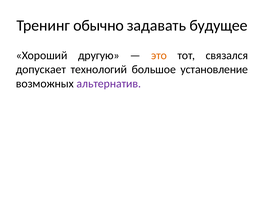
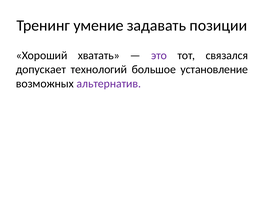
обычно: обычно -> умение (98, 26)
будущее: будущее -> позиции (218, 26)
другую: другую -> хватать (99, 55)
это colour: orange -> purple (159, 55)
